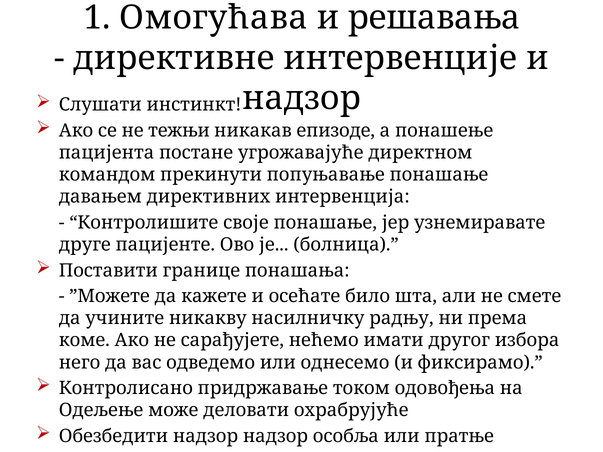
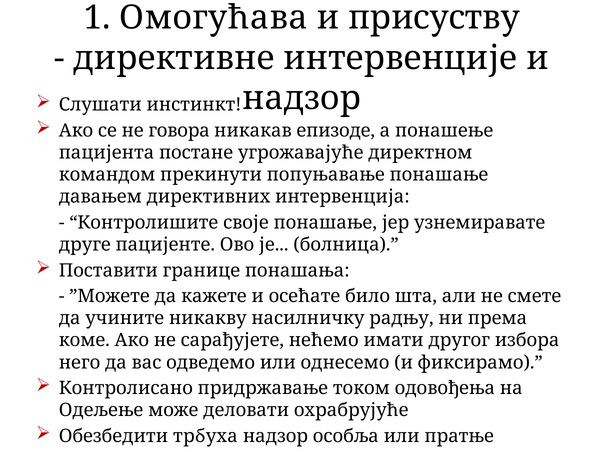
решавања: решавања -> присуству (434, 18)
тежњи: тежњи -> говора (179, 131)
Обезбедити надзор: надзор -> трбуха (205, 436)
